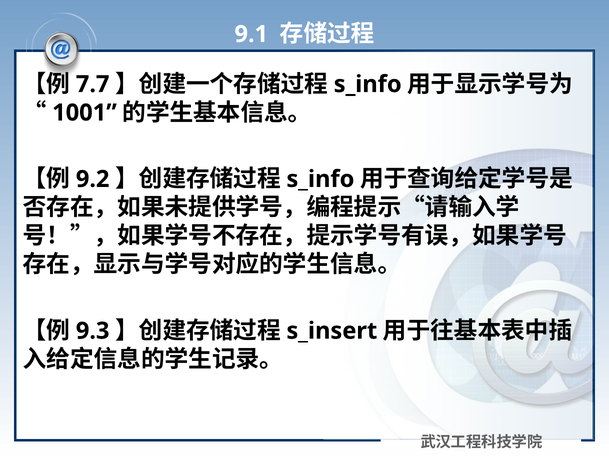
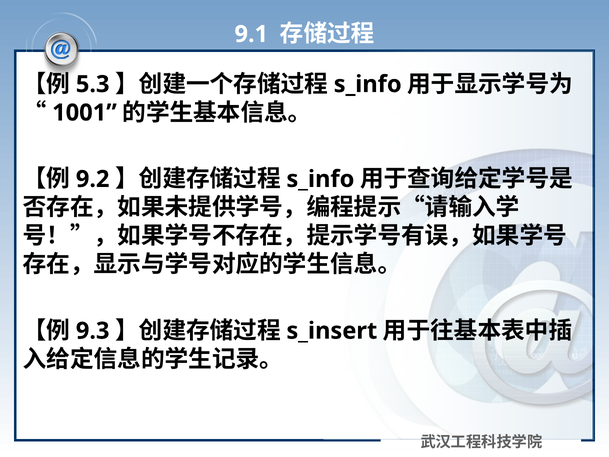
7.7: 7.7 -> 5.3 (93, 84)
